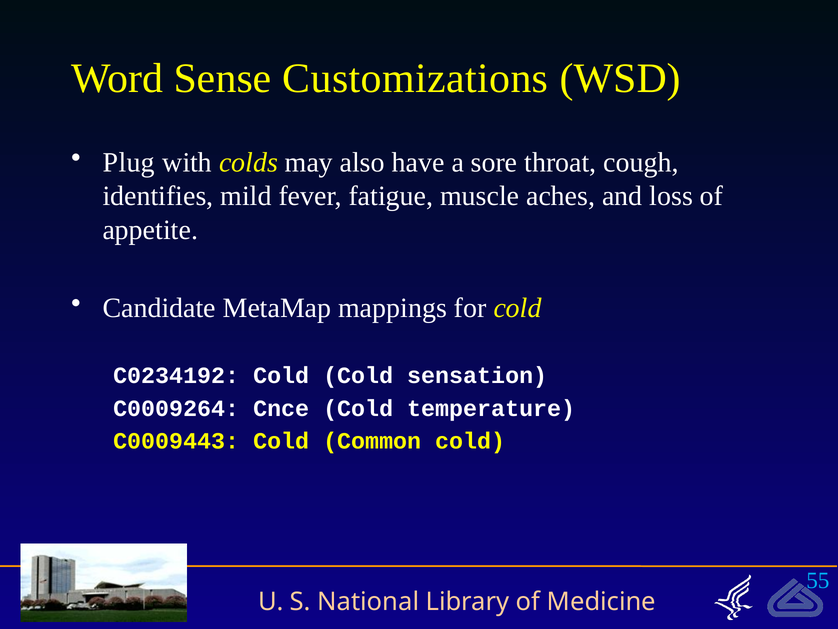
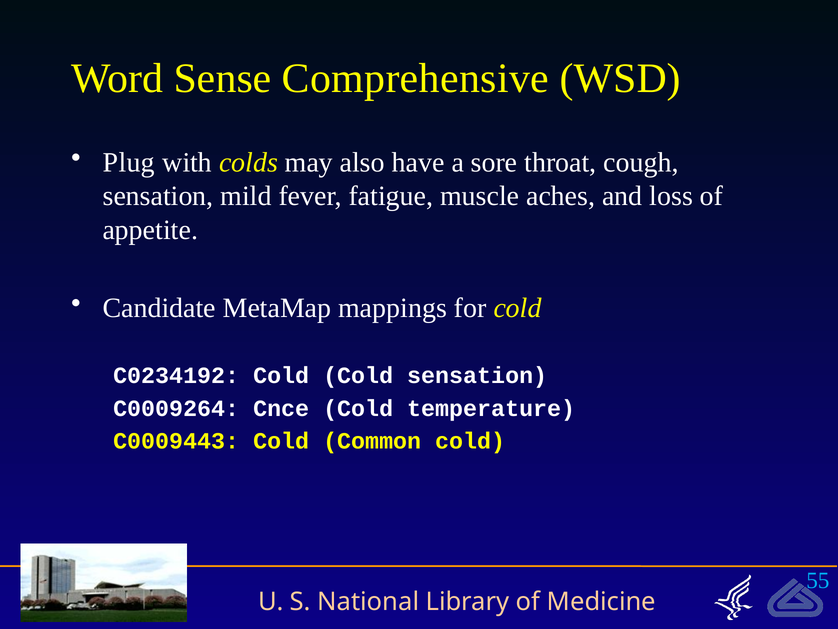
Customizations: Customizations -> Comprehensive (415, 78)
identifies: identifies -> sensation (158, 196)
